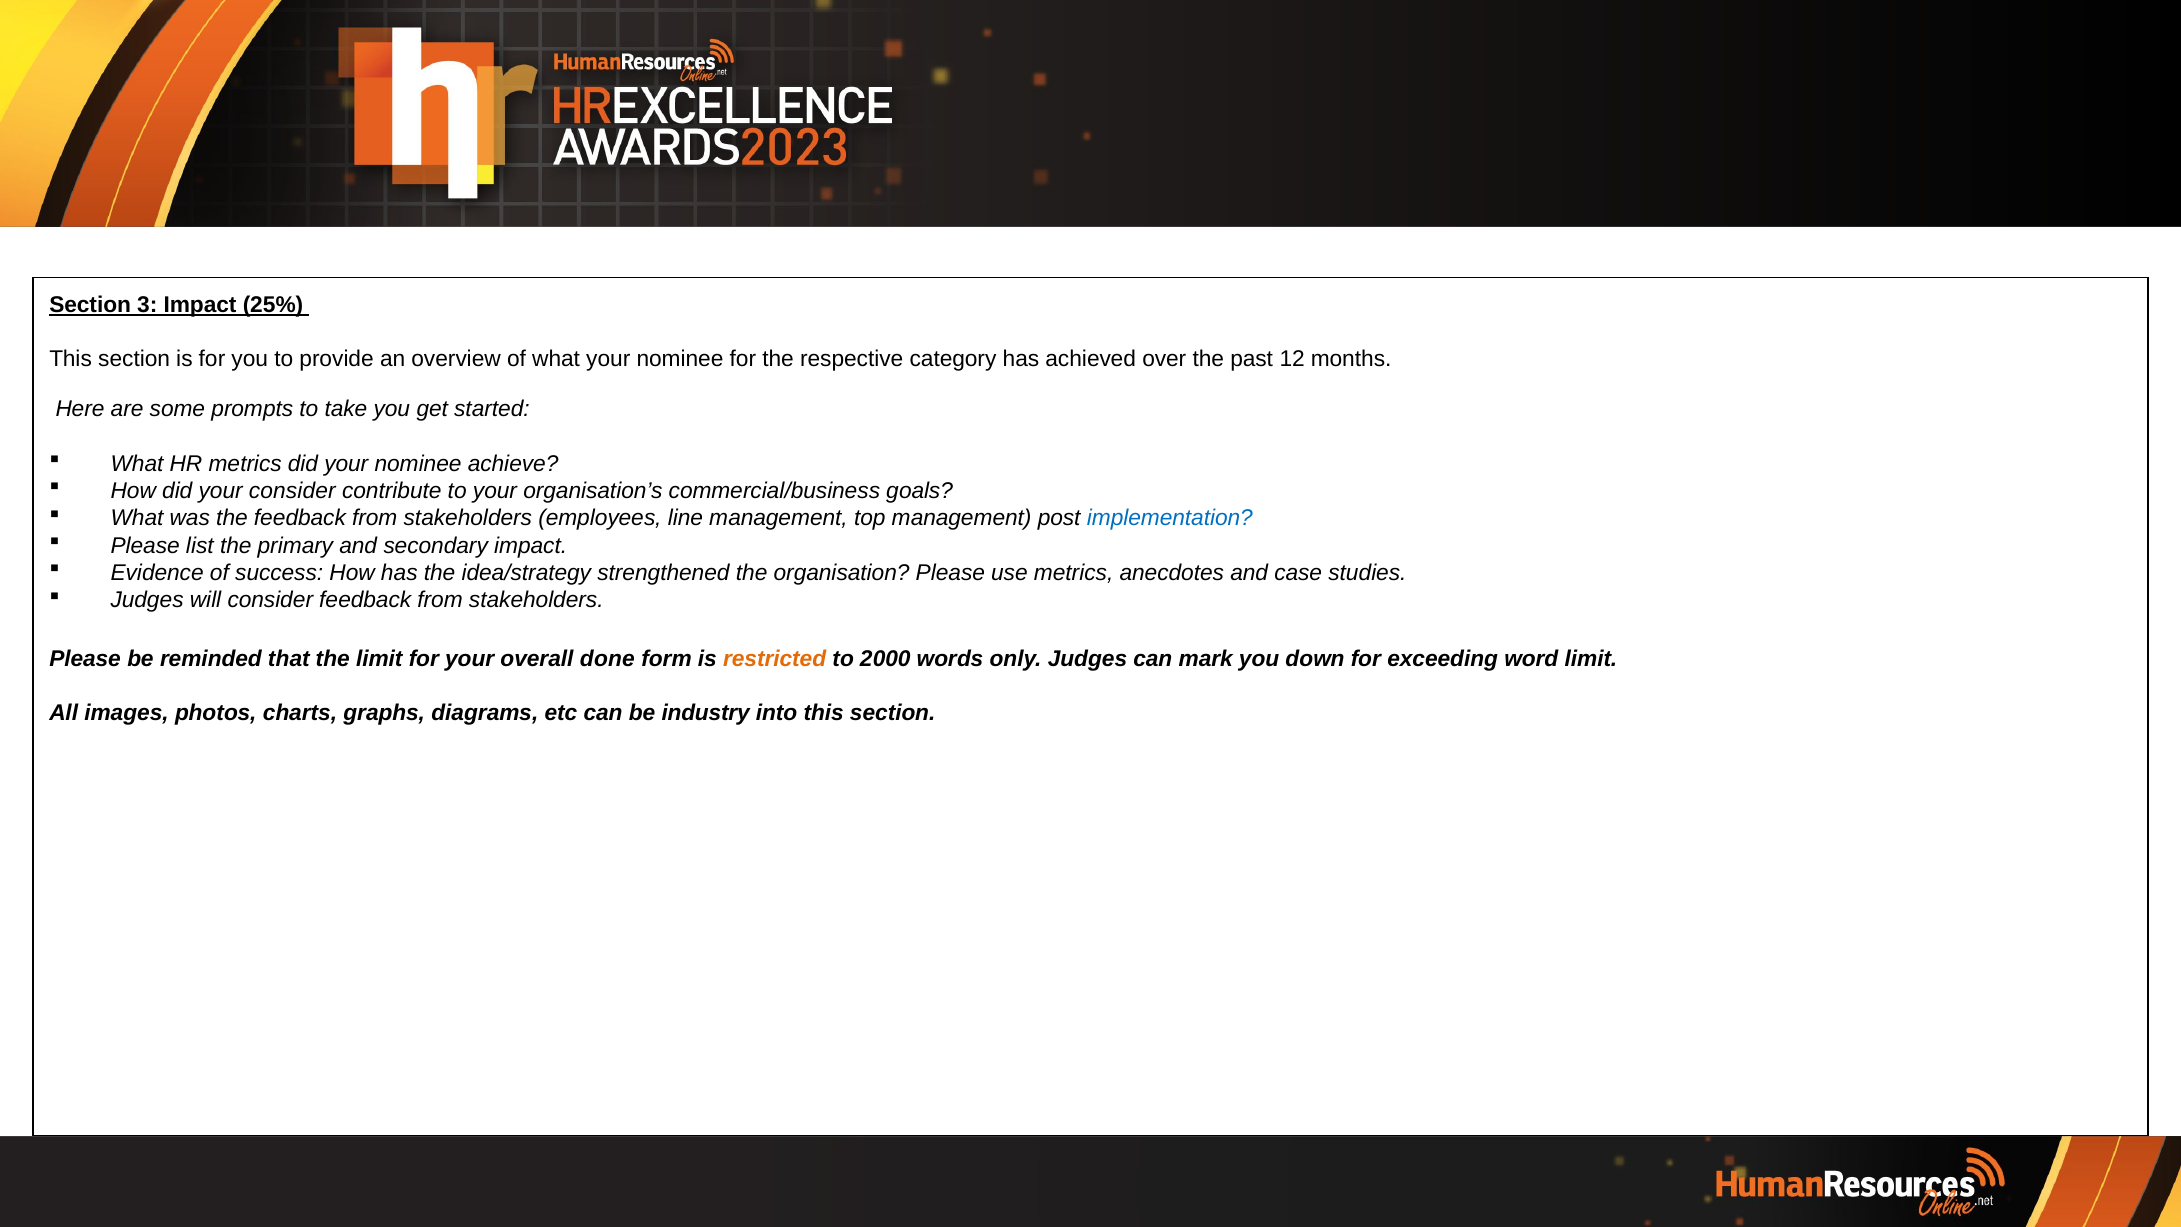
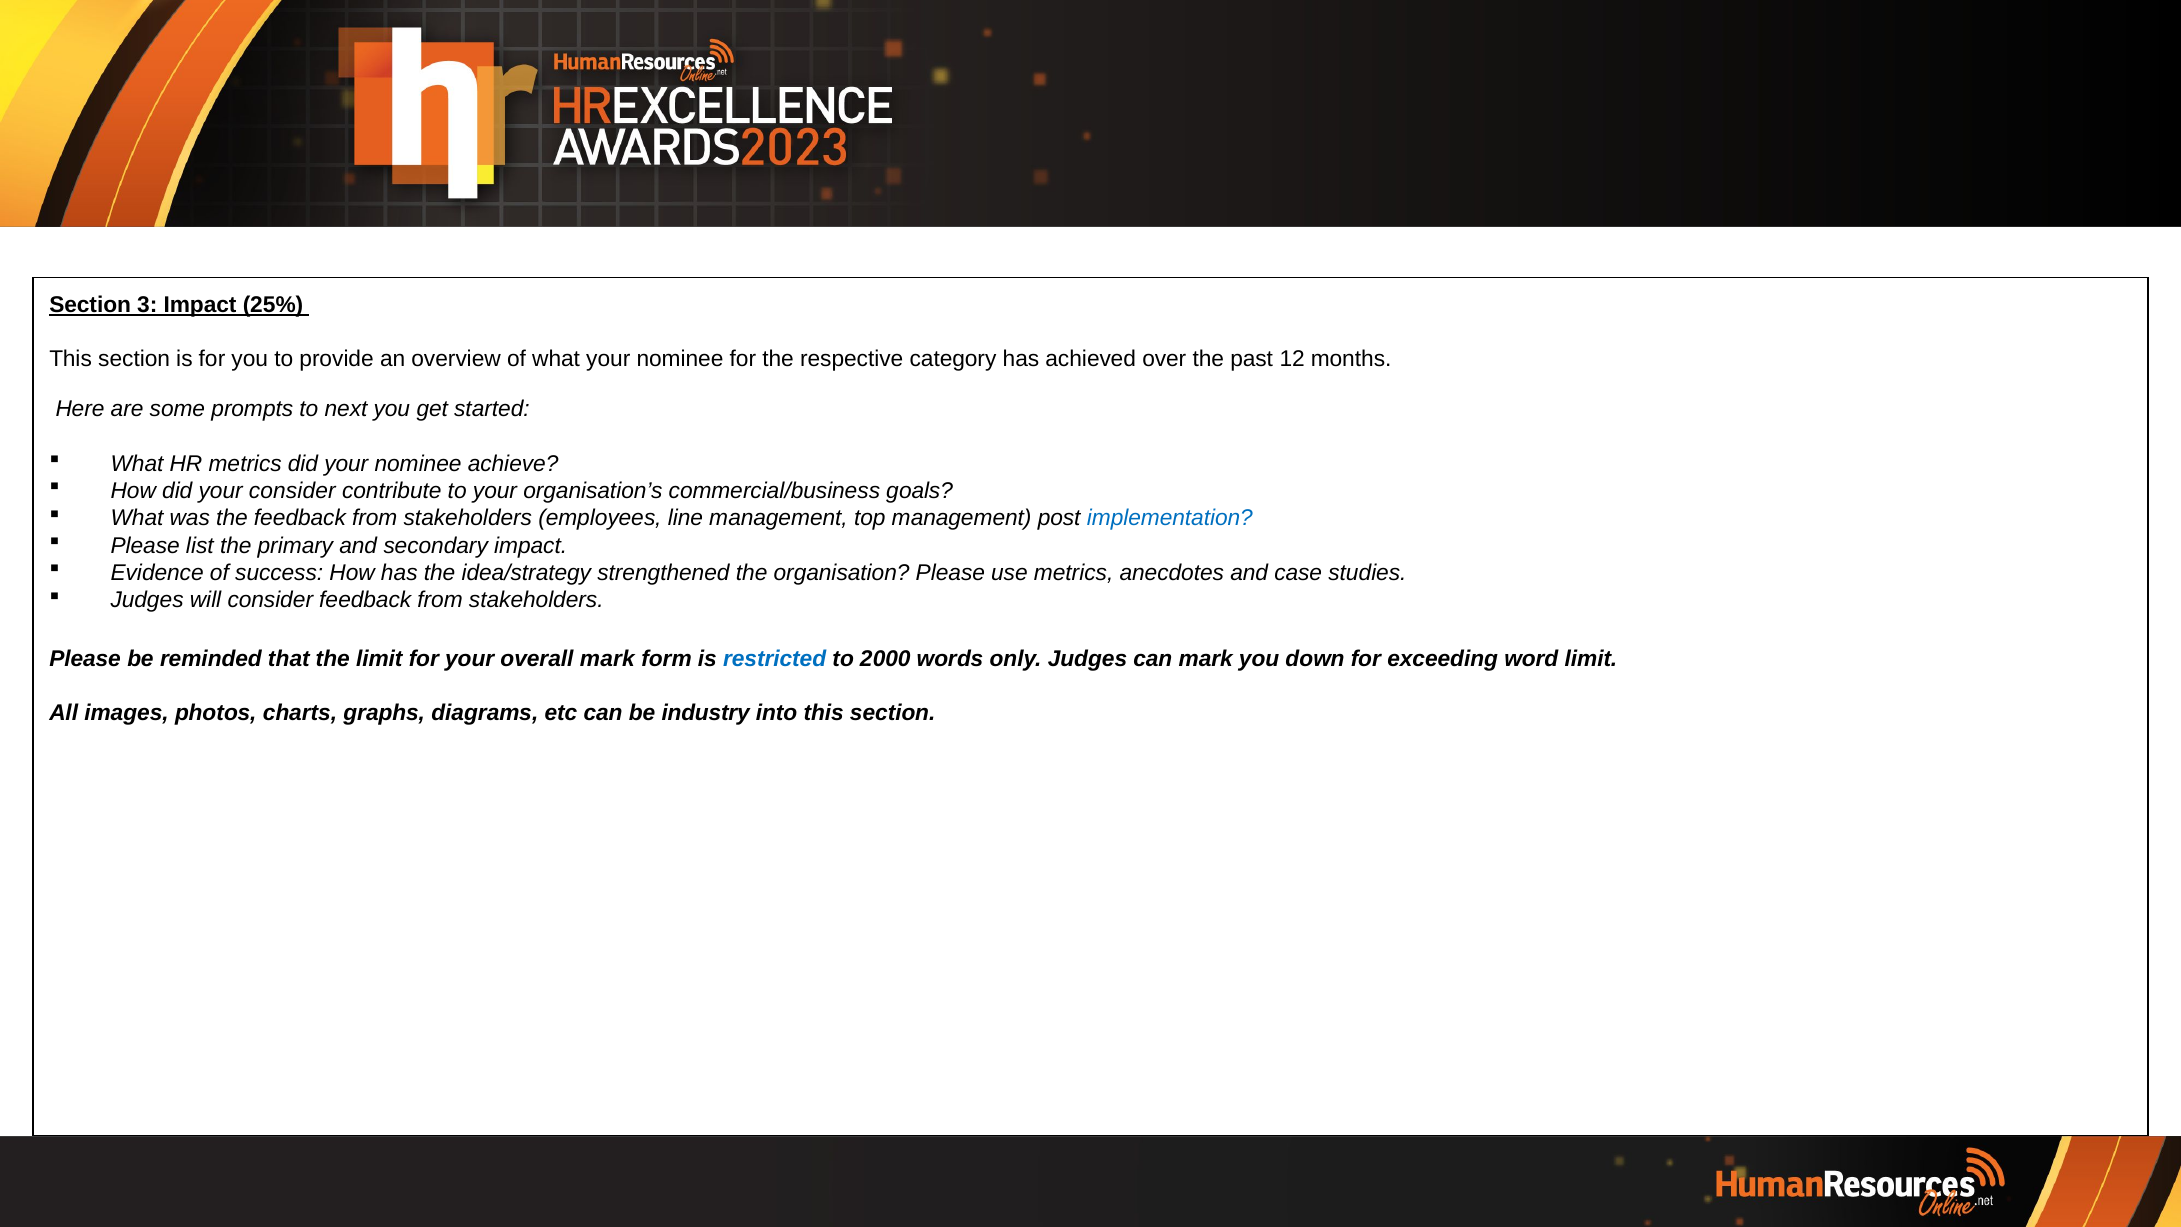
take: take -> next (346, 409)
overall done: done -> mark (607, 659)
restricted colour: orange -> blue (775, 659)
